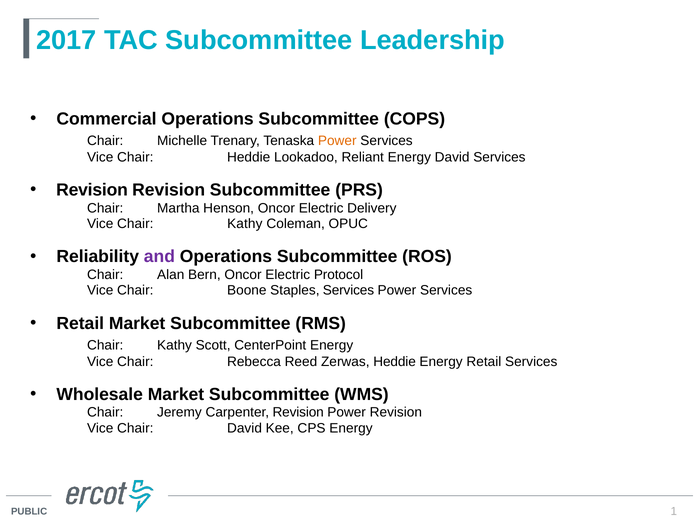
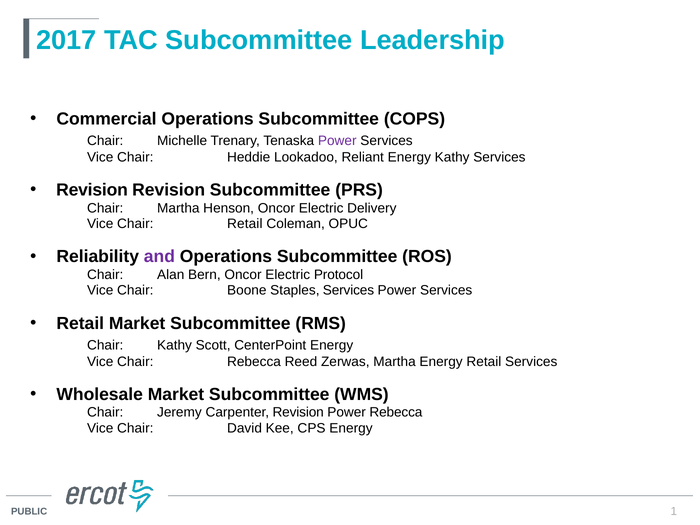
Power colour: orange -> purple (337, 141)
Energy David: David -> Kathy (452, 157)
Vice Chair Kathy: Kathy -> Retail (245, 224)
Zerwas Heddie: Heddie -> Martha (395, 362)
Power Revision: Revision -> Rebecca (396, 412)
